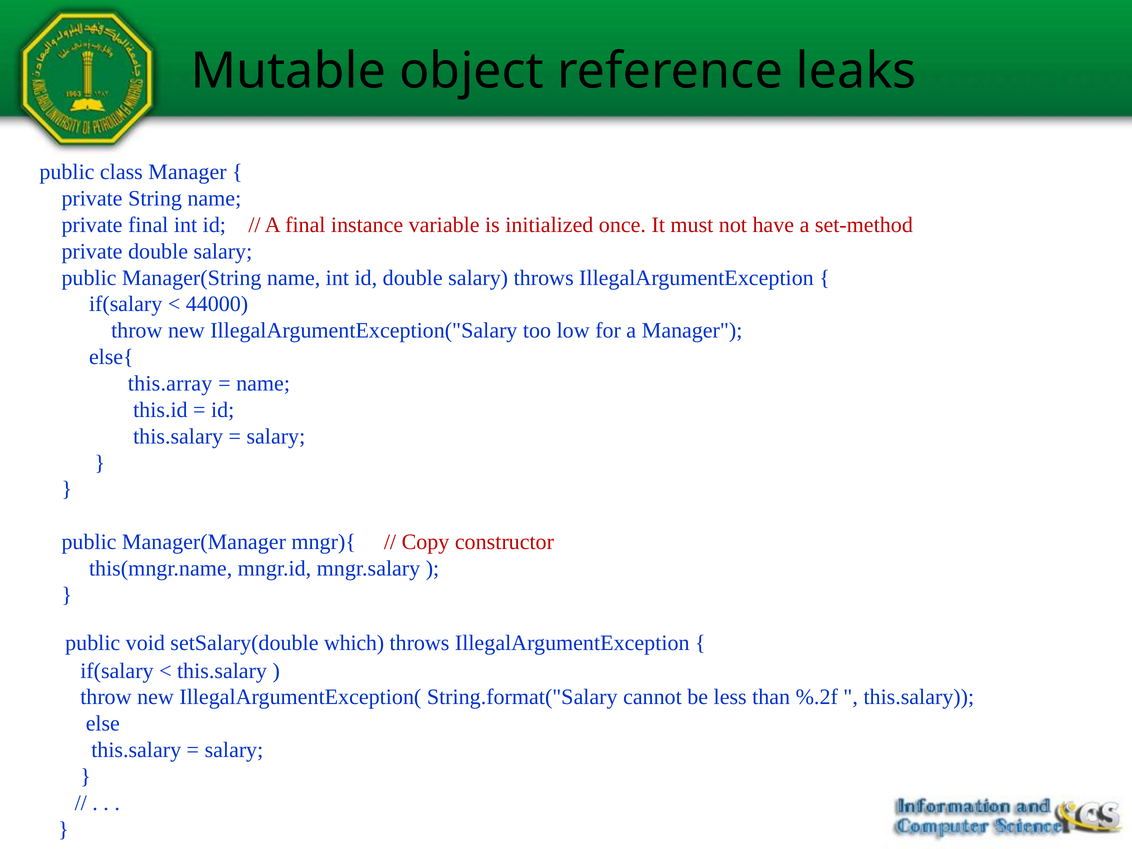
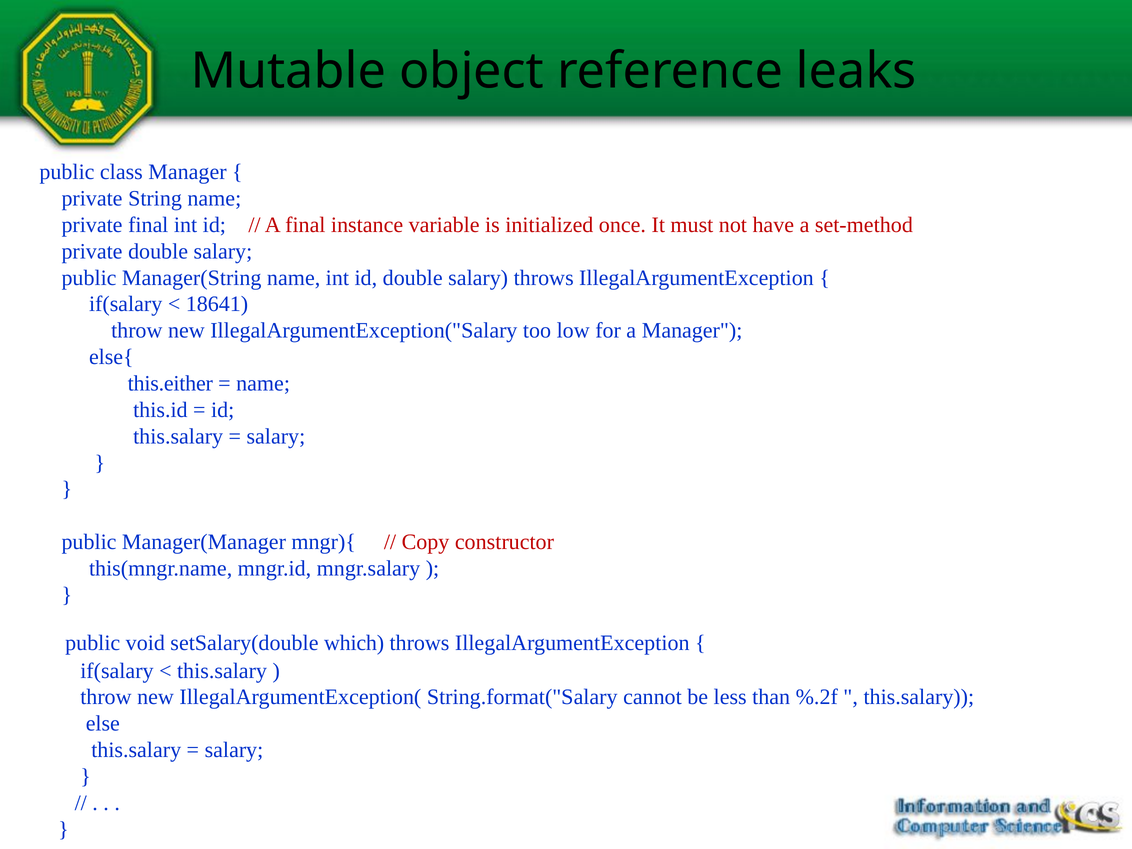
44000: 44000 -> 18641 (217, 304)
this.array: this.array -> this.either (170, 383)
